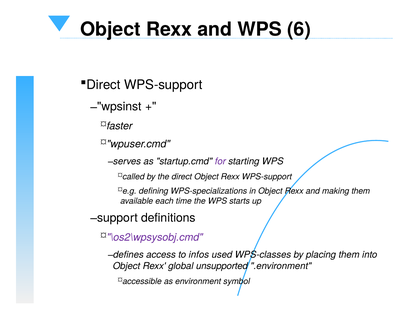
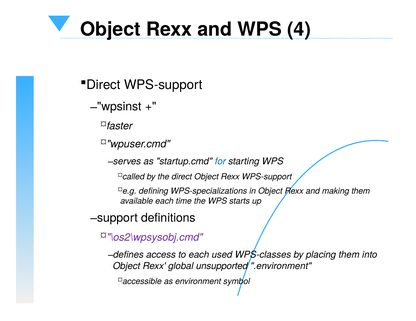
6: 6 -> 4 (299, 29)
for colour: purple -> blue (220, 161)
to infos: infos -> each (199, 254)
